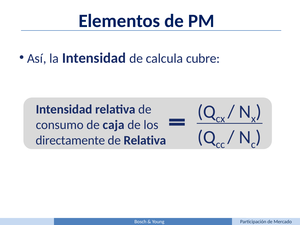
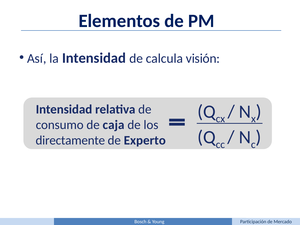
cubre: cubre -> visión (203, 59)
de Relativa: Relativa -> Experto (145, 140)
